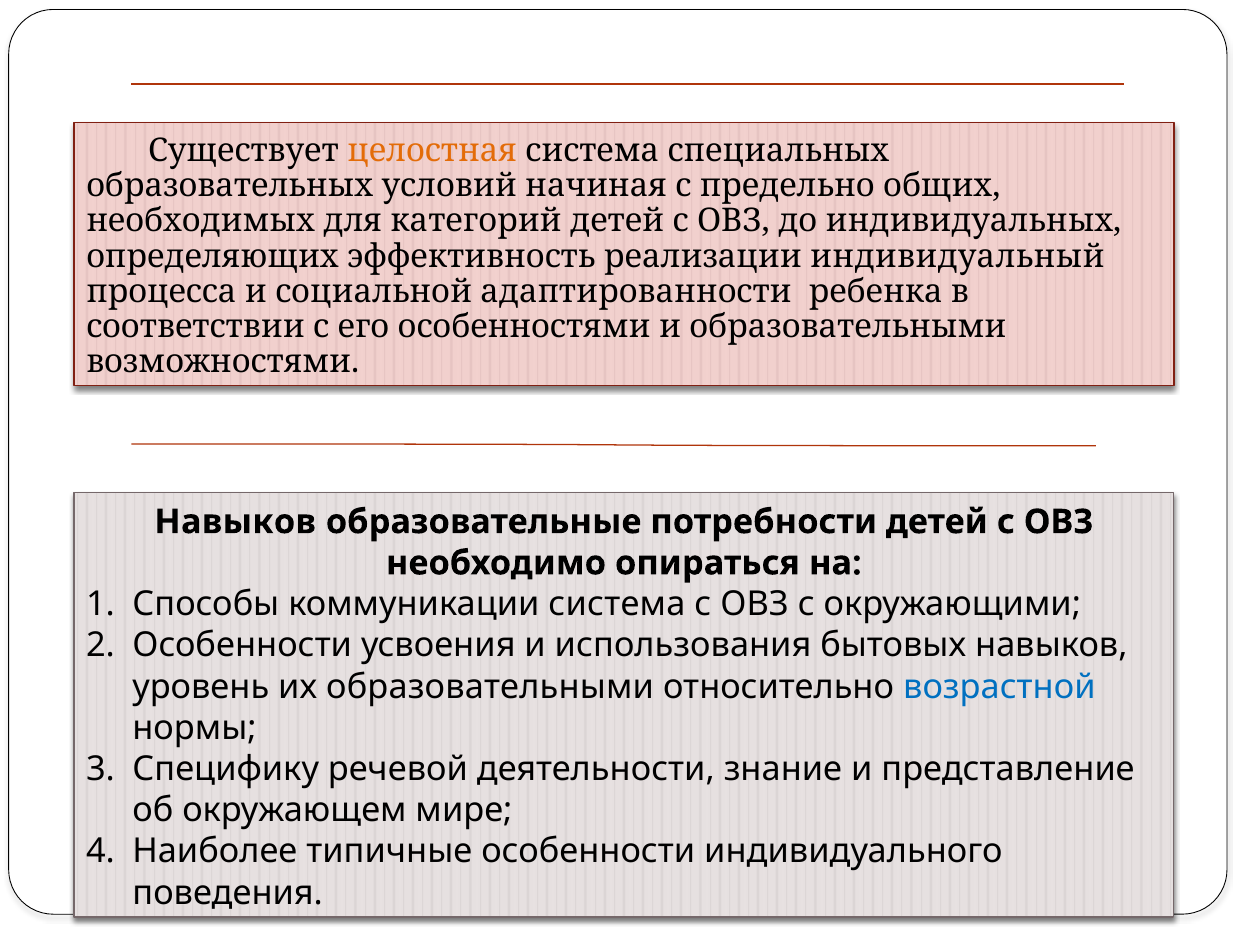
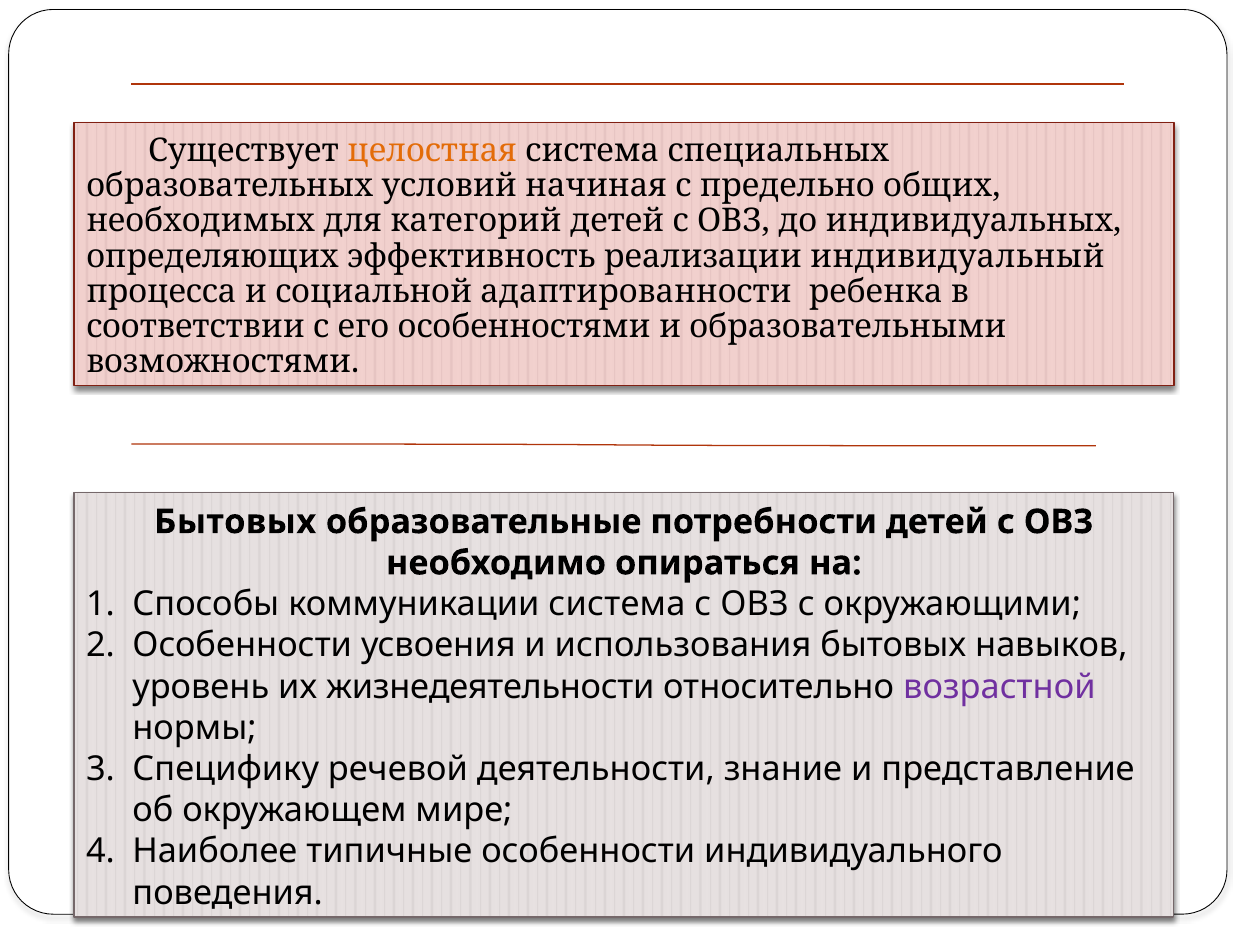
Навыков: Навыков -> Бытовых (235, 522)
их образовательными: образовательными -> жизнедеятельности (490, 687)
возрастной colour: blue -> purple (999, 687)
